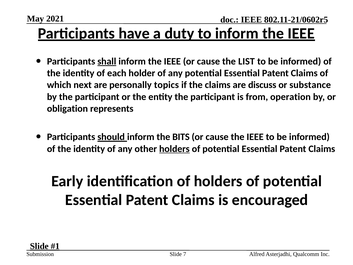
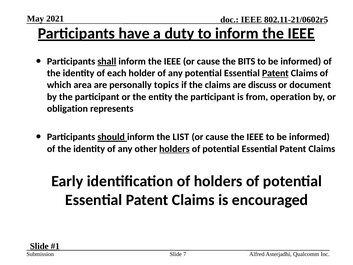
LIST: LIST -> BITS (247, 61)
Patent underline: none -> present (275, 73)
next: next -> area (83, 85)
substance: substance -> document (310, 85)
BITS: BITS -> LIST (181, 137)
